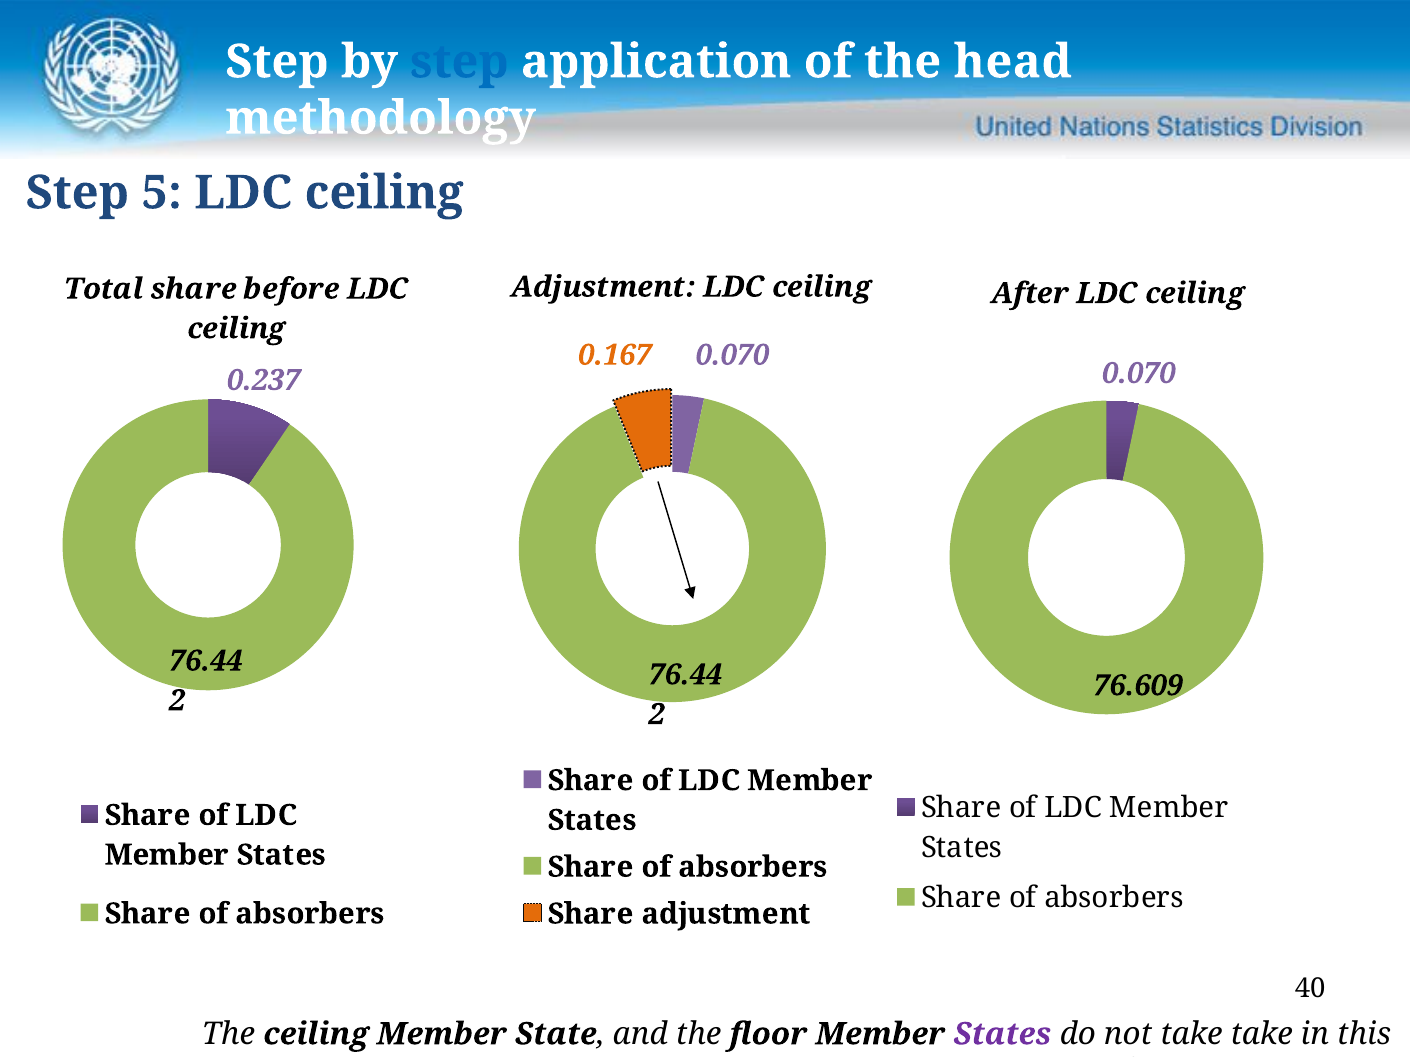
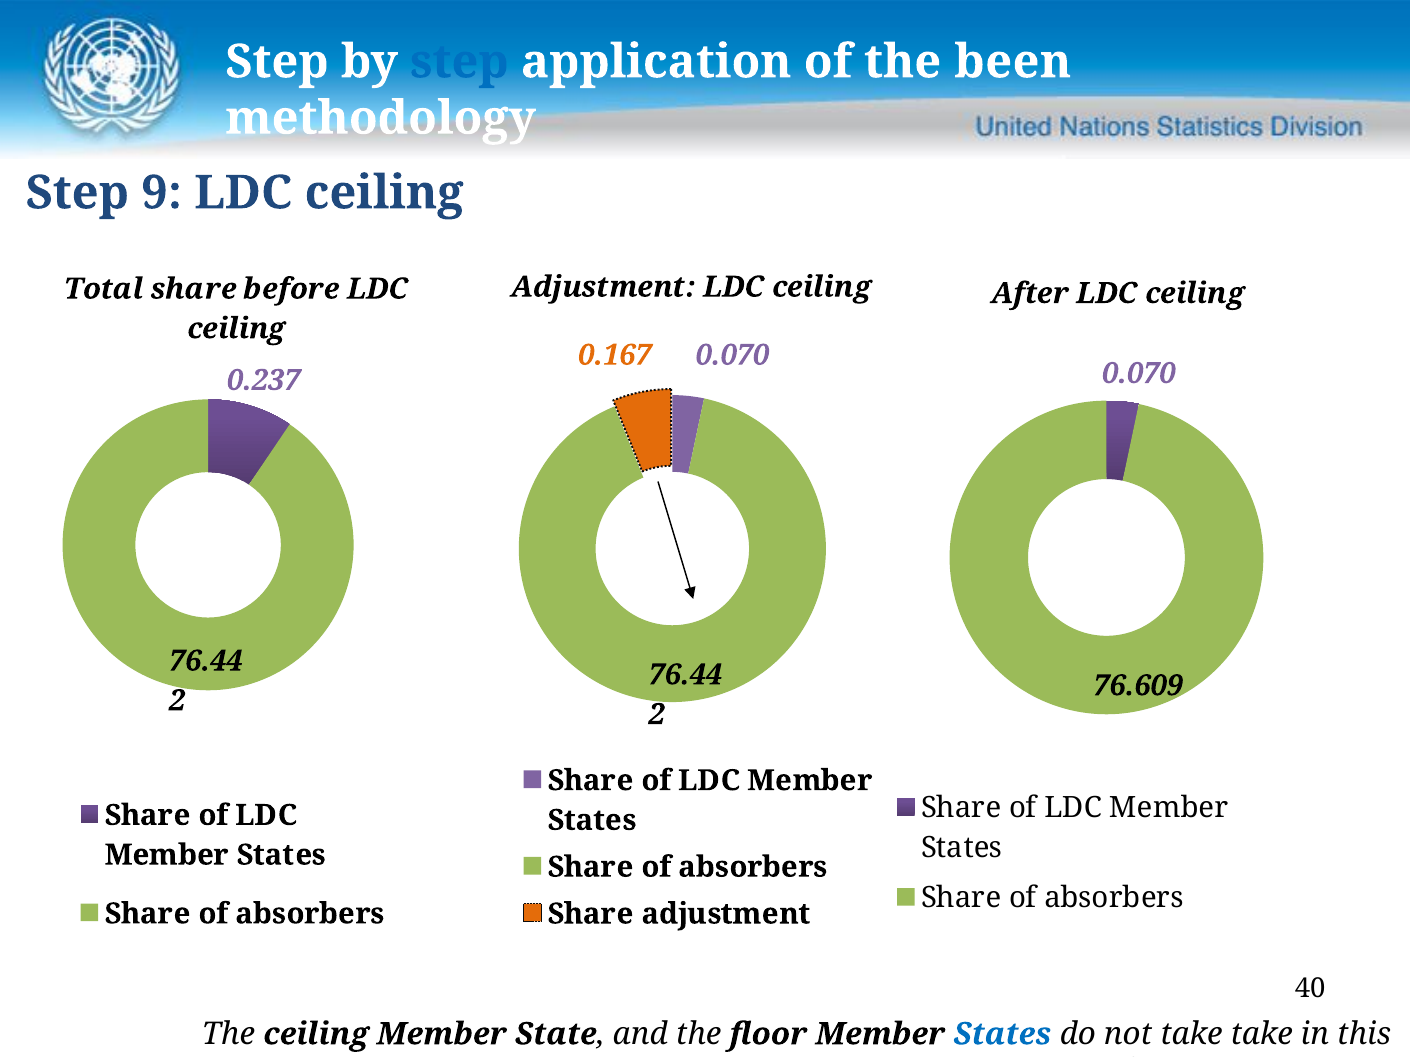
head: head -> been (1013, 62)
5: 5 -> 9 (162, 193)
States colour: purple -> blue (1002, 1035)
